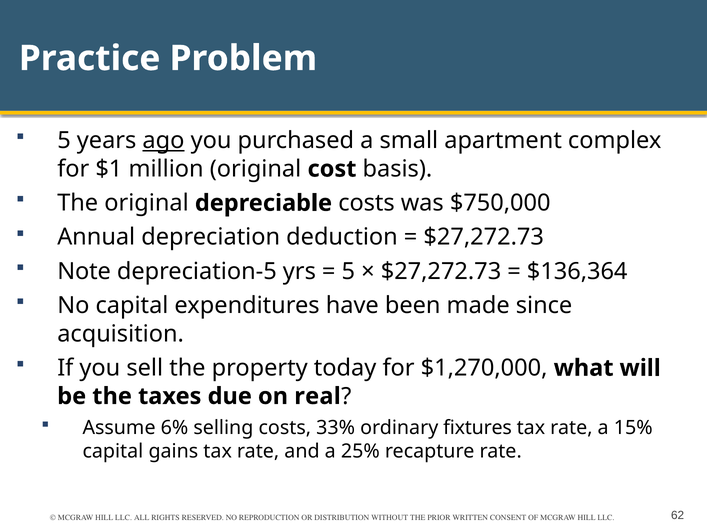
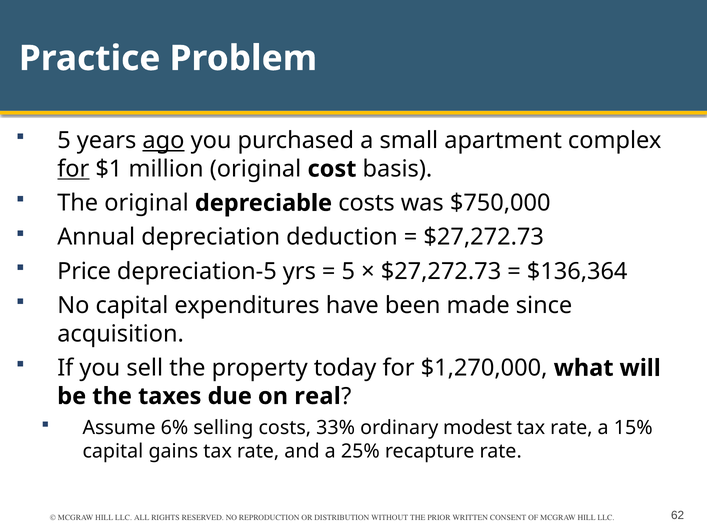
for underline: none -> present (73, 169)
Note: Note -> Price (84, 272)
fixtures: fixtures -> modest (478, 428)
